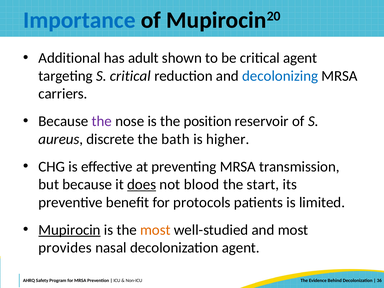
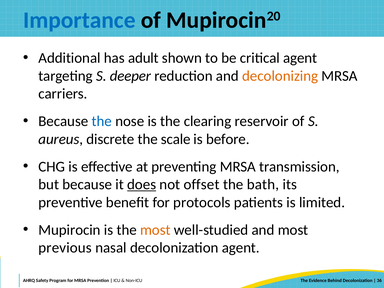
S critical: critical -> deeper (130, 76)
decolonizing colour: blue -> orange (280, 76)
the colour: purple -> blue (102, 121)
position: position -> clearing (208, 121)
bath: bath -> scale (176, 139)
higher: higher -> before (228, 139)
blood: blood -> offset (202, 184)
start: start -> bath (263, 184)
Mupirocin underline: present -> none (69, 230)
provides: provides -> previous (65, 248)
